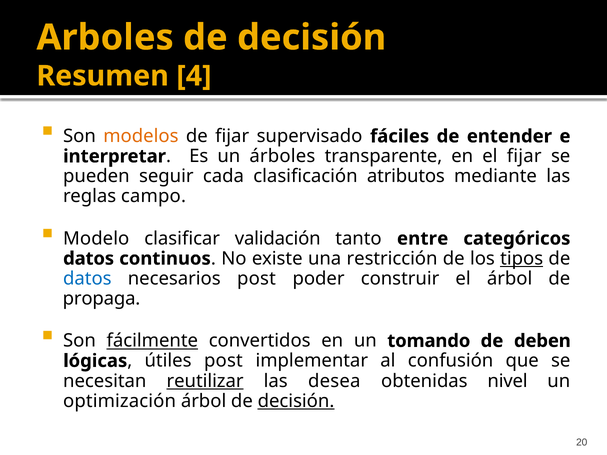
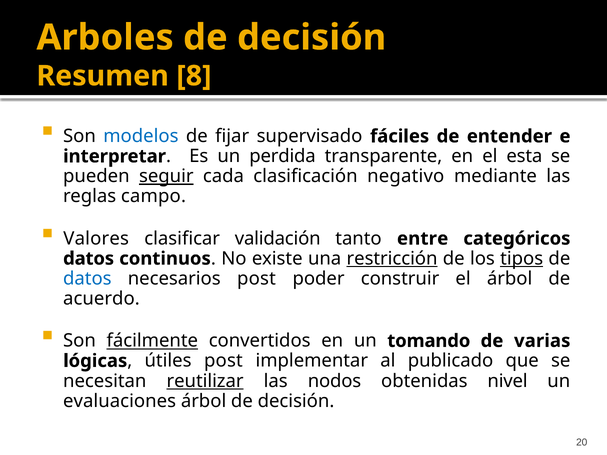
4: 4 -> 8 (194, 76)
modelos colour: orange -> blue (141, 136)
árboles: árboles -> perdida (283, 156)
el fijar: fijar -> esta (524, 156)
seguir underline: none -> present (166, 176)
atributos: atributos -> negativo (406, 176)
Modelo: Modelo -> Valores (96, 239)
restricción underline: none -> present (392, 259)
propaga: propaga -> acuerdo (101, 299)
deben: deben -> varias (542, 341)
confusión: confusión -> publicado (451, 361)
desea: desea -> nodos (334, 381)
optimización: optimización -> evaluaciones (120, 401)
decisión underline: present -> none (296, 401)
